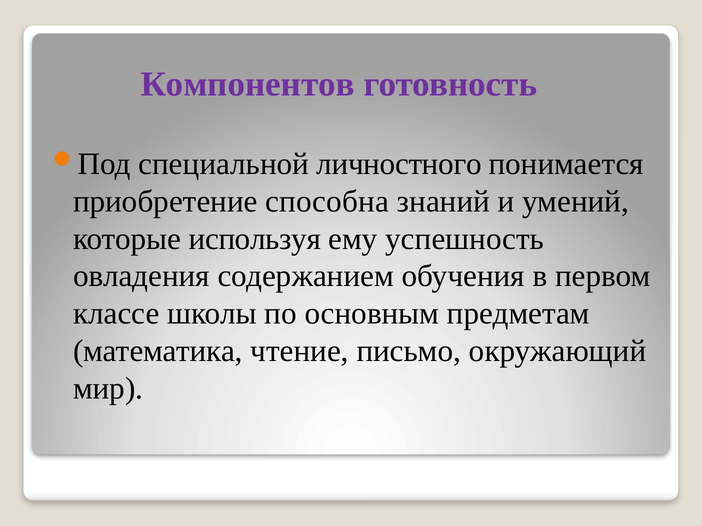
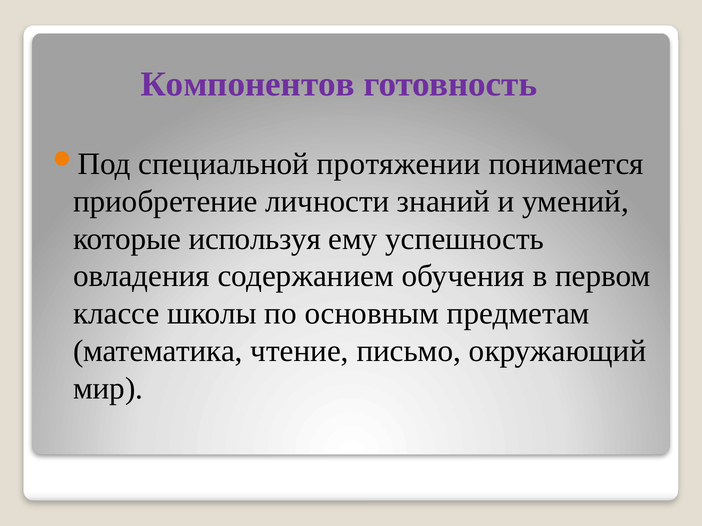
личностного: личностного -> протяжении (399, 164)
способна: способна -> личности (327, 202)
